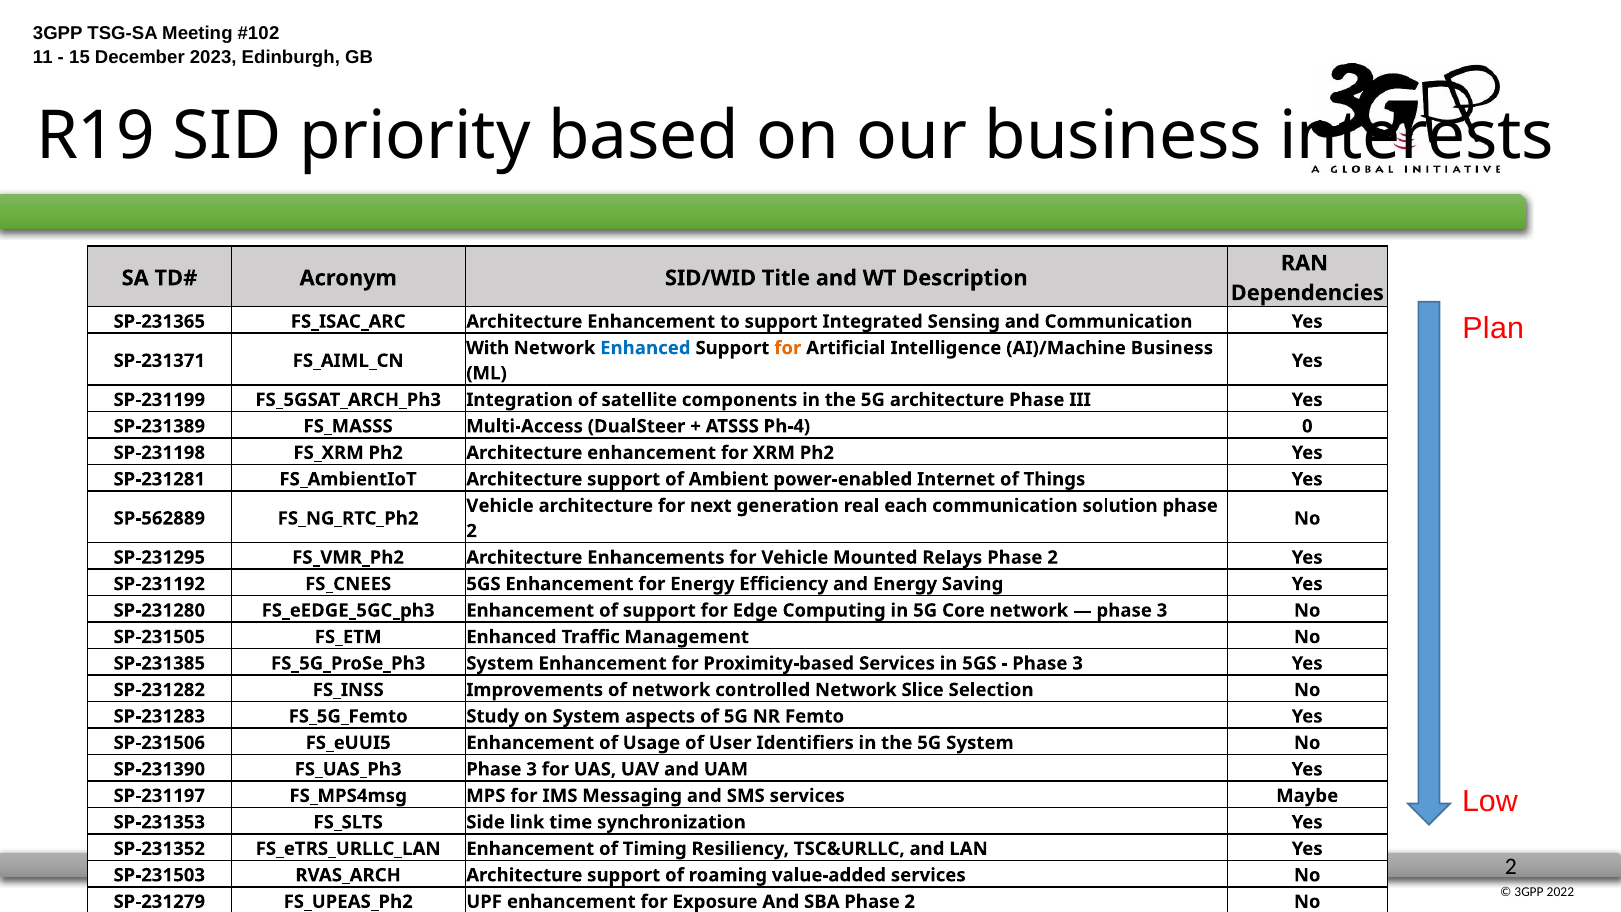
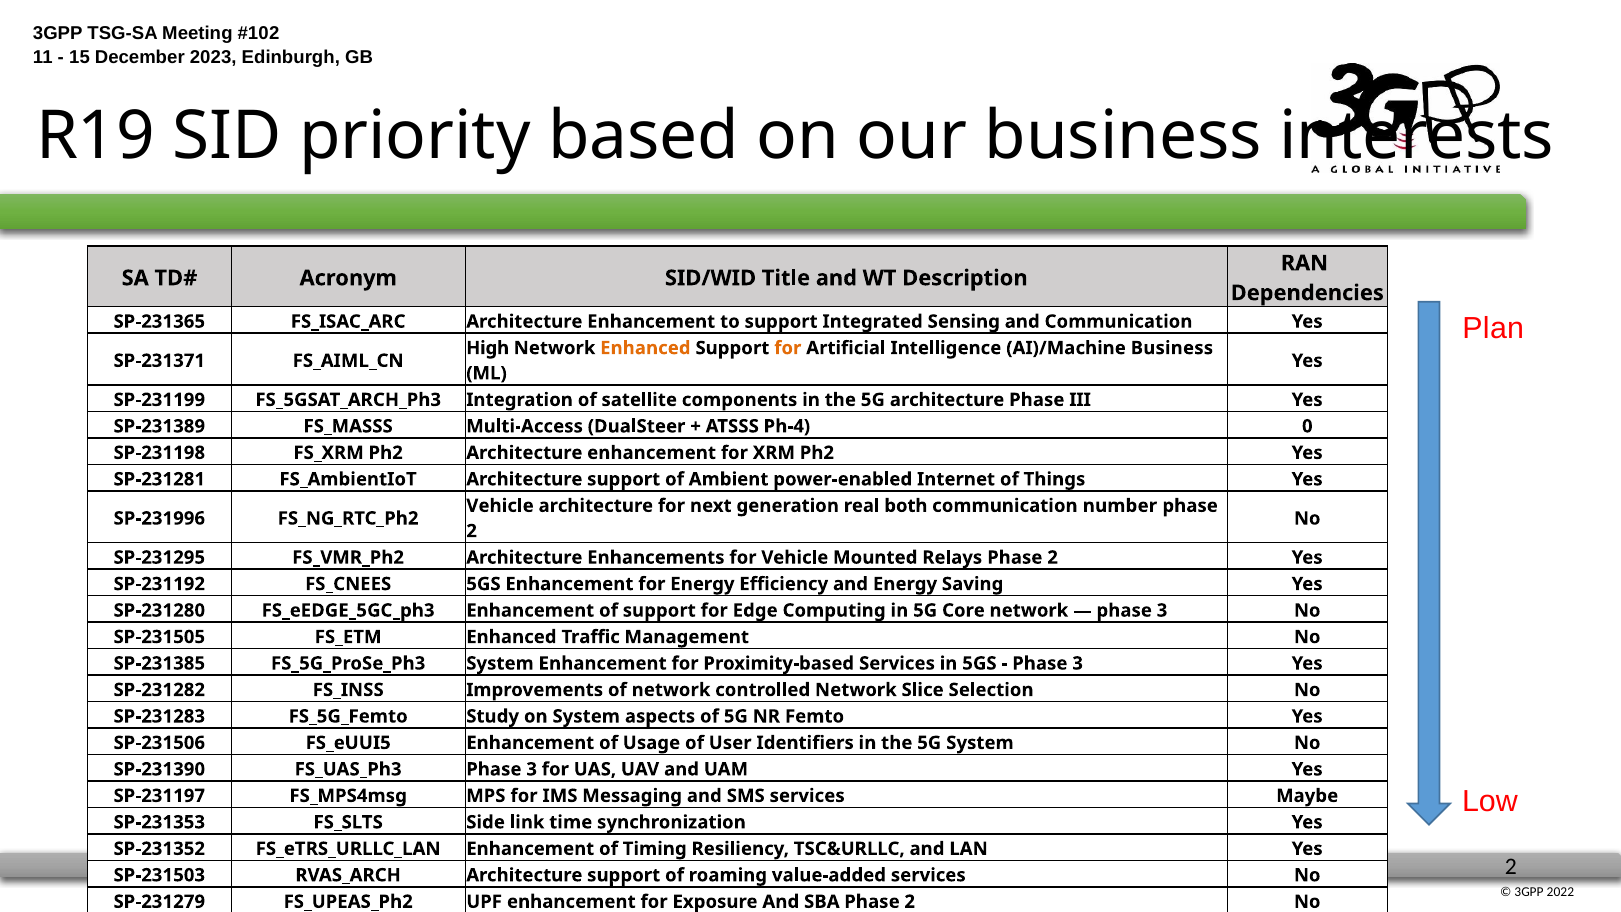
With: With -> High (488, 348)
Enhanced colour: blue -> orange (645, 348)
each: each -> both (906, 506)
solution: solution -> number (1120, 506)
SP-562889: SP-562889 -> SP-231996 (159, 518)
